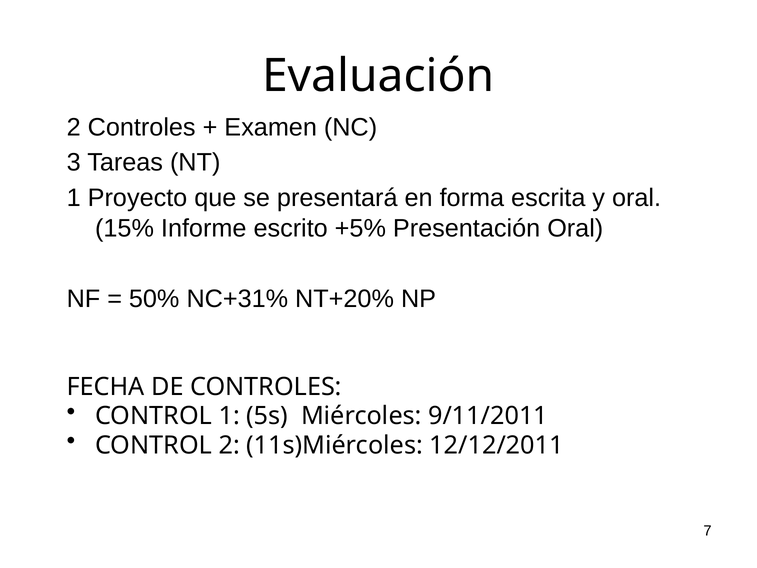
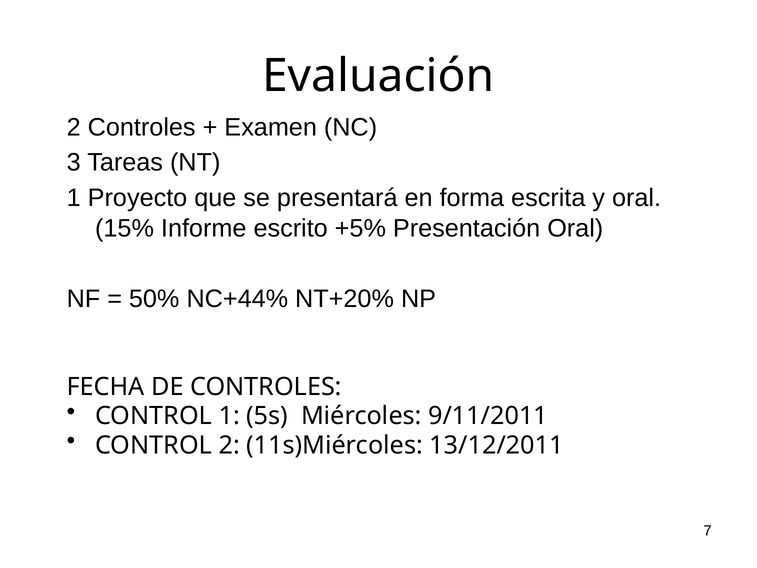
NC+31%: NC+31% -> NC+44% (237, 299)
12/12/2011: 12/12/2011 -> 13/12/2011 (497, 445)
